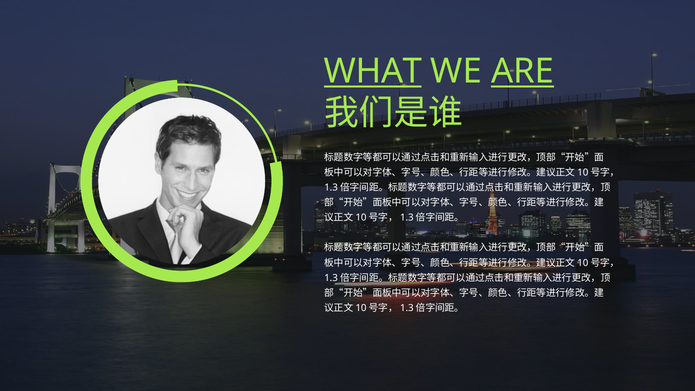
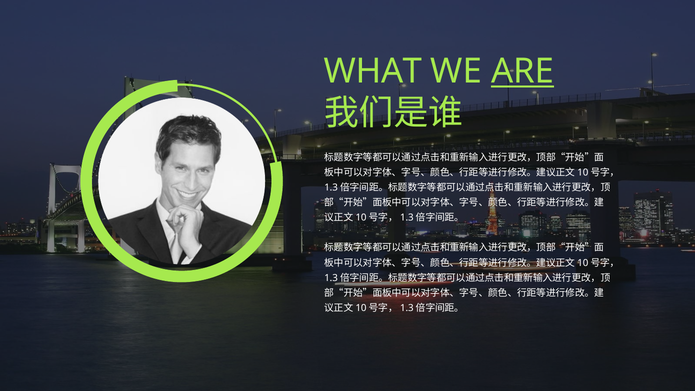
WHAT underline: present -> none (373, 71)
